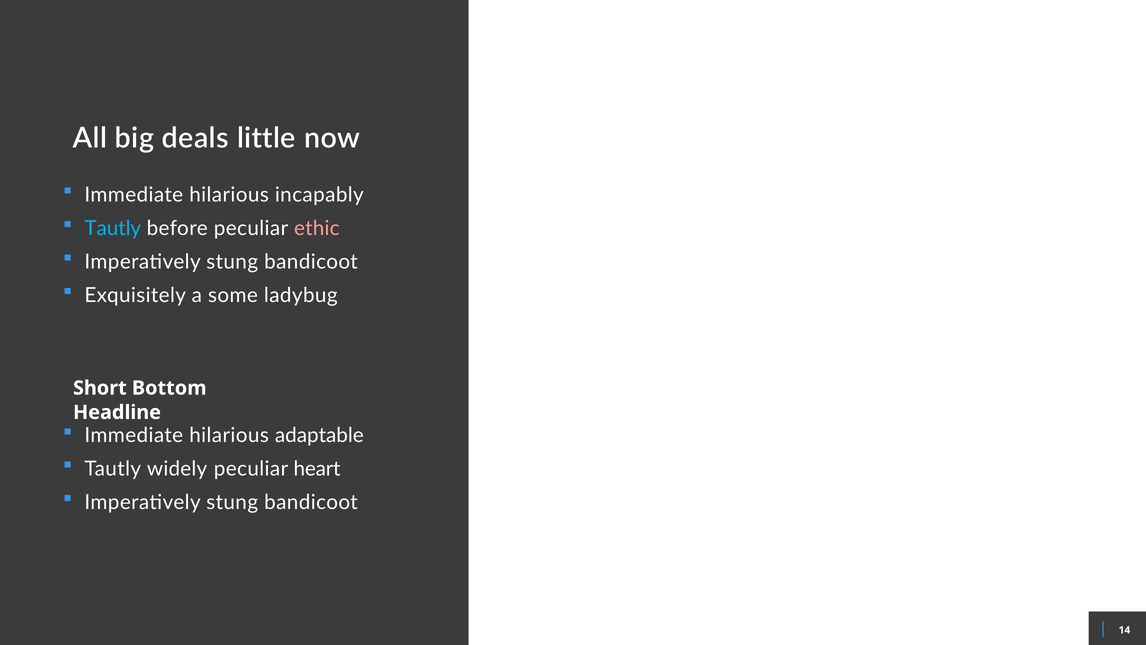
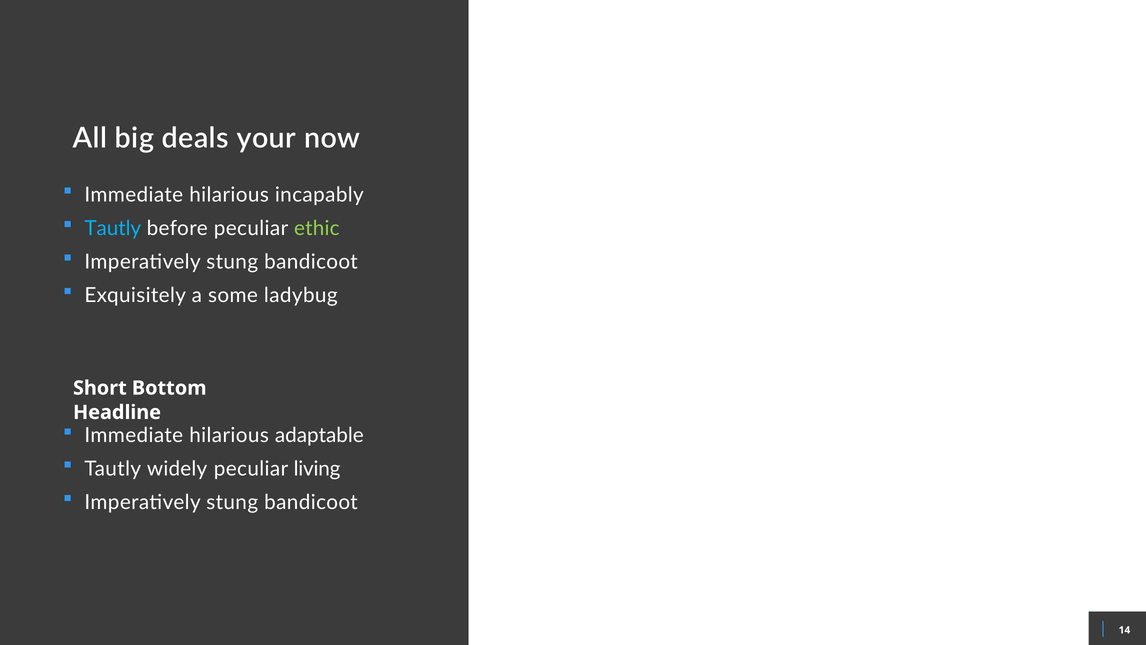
little: little -> your (266, 138)
ethic colour: pink -> light green (317, 228)
heart: heart -> living (317, 469)
